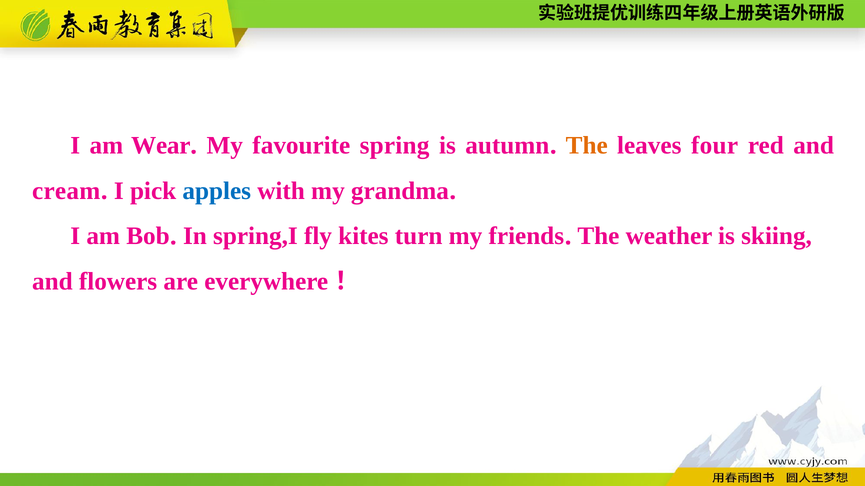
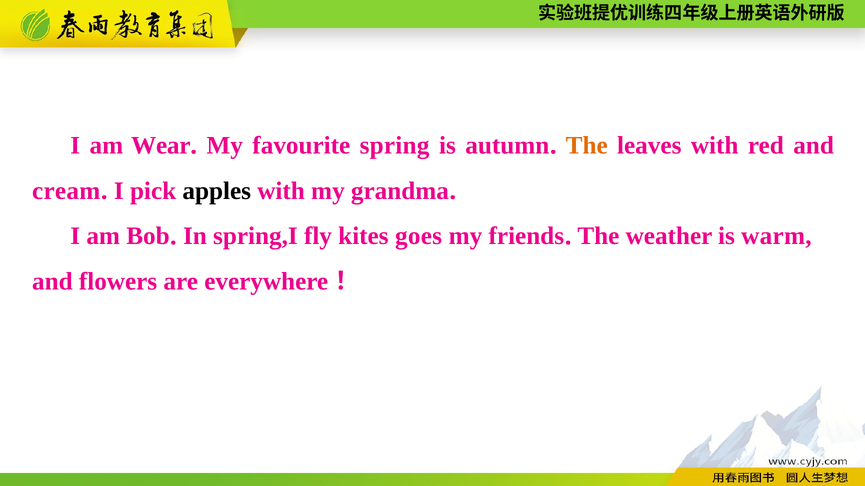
leaves four: four -> with (715, 146)
apples colour: blue -> black (217, 191)
turn: turn -> goes (419, 236)
skiing: skiing -> warm (776, 236)
